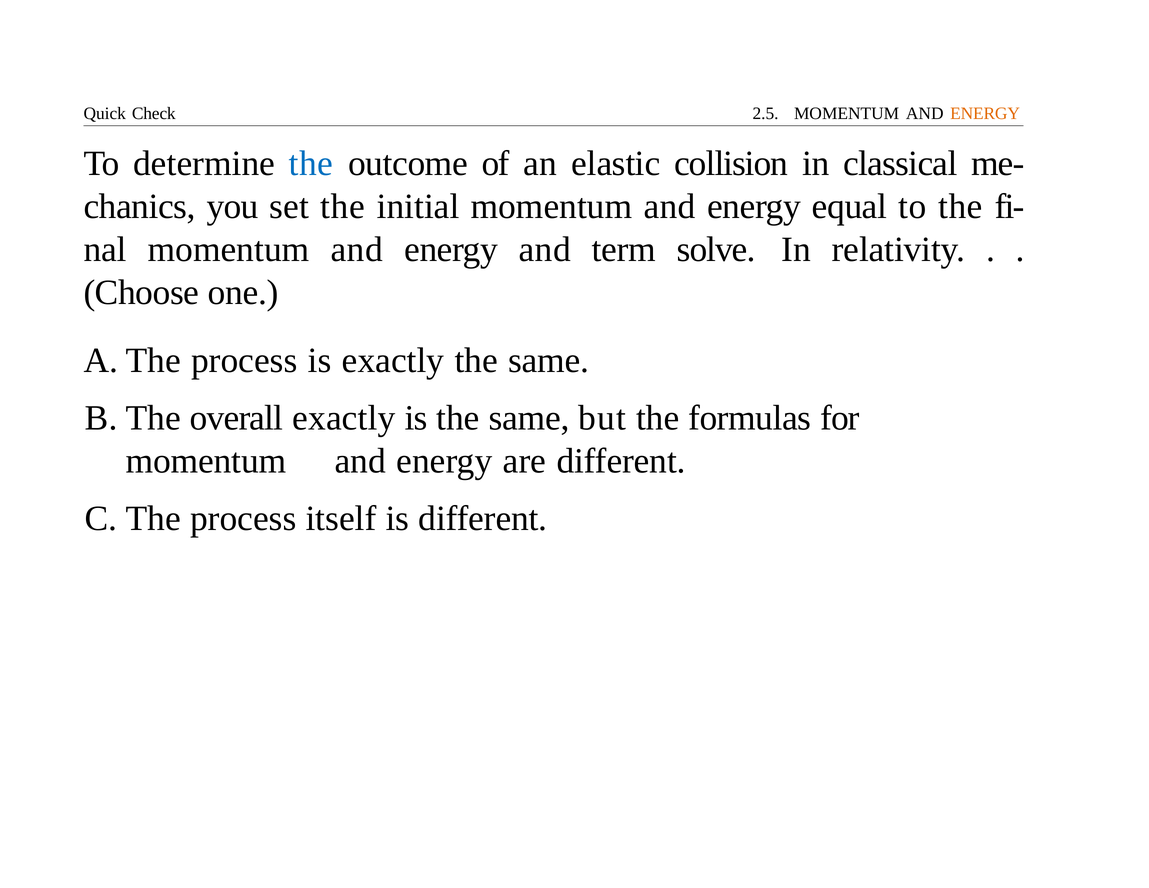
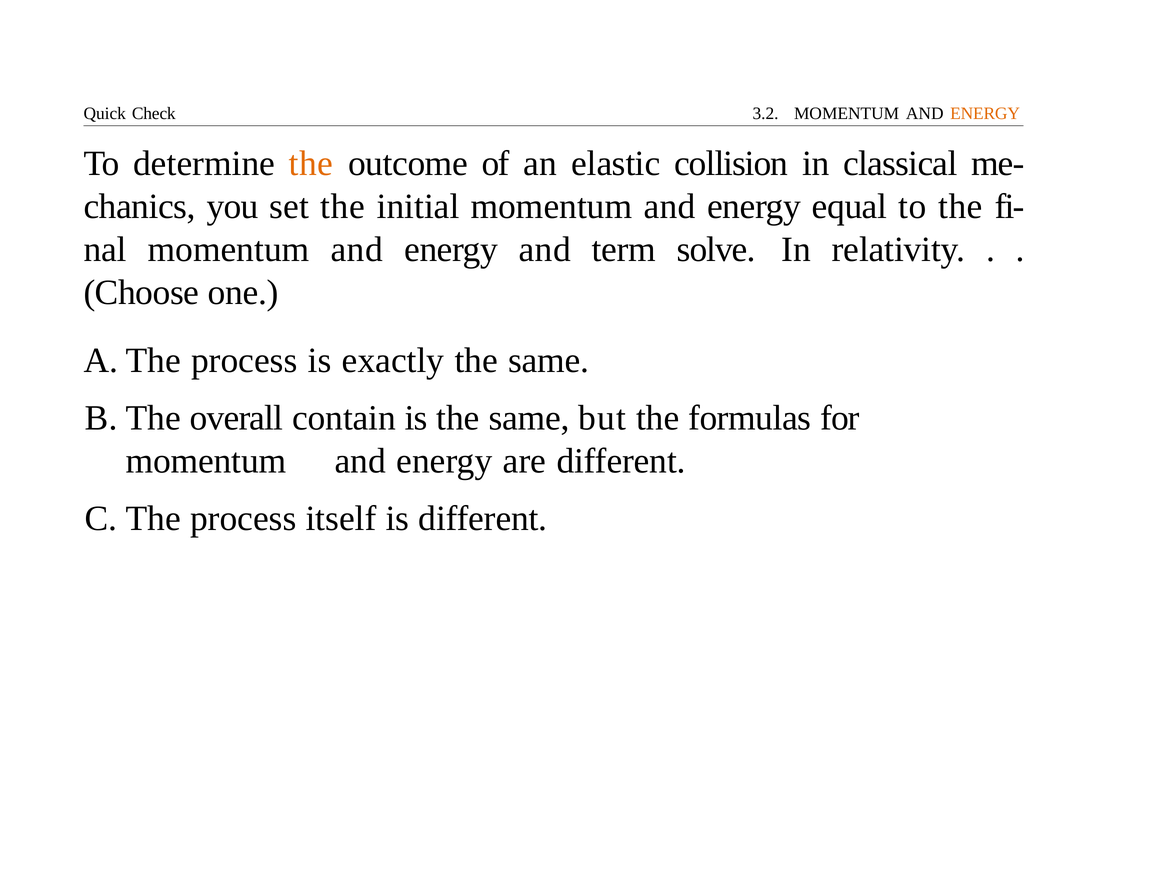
2.5: 2.5 -> 3.2 (766, 113)
the colour: blue -> orange (311, 163)
overall exactly: exactly -> contain (344, 418)
